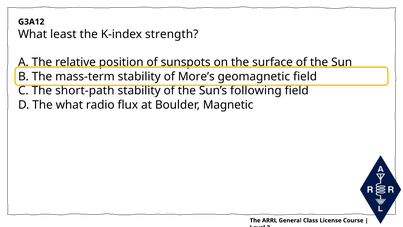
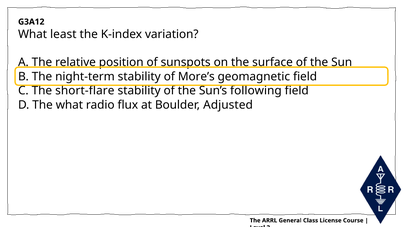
strength: strength -> variation (172, 34)
mass-term: mass-term -> night-term (85, 76)
short-path: short-path -> short-flare (85, 91)
Magnetic: Magnetic -> Adjusted (228, 105)
